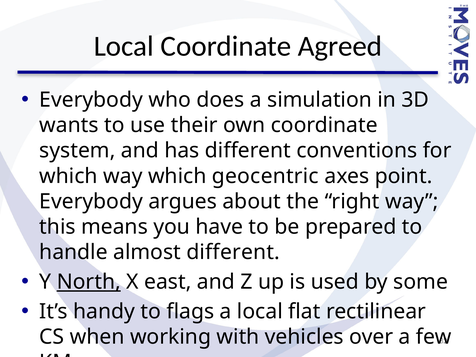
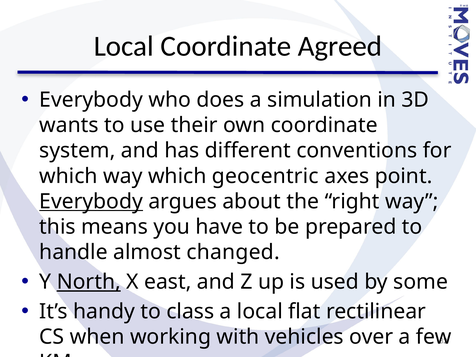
Everybody underline: none -> present (91, 201)
almost different: different -> changed (233, 252)
flags: flags -> class (190, 311)
